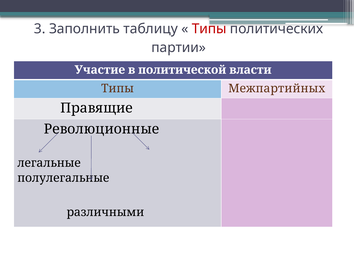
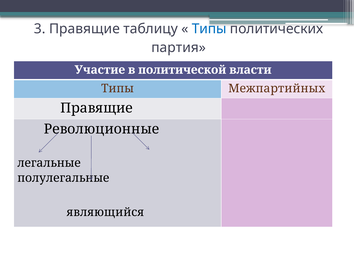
3 Заполнить: Заполнить -> Правящие (84, 29)
Типы colour: red -> blue (209, 29)
партии: партии -> партия (179, 47)
различными: различными -> являющийся (105, 212)
